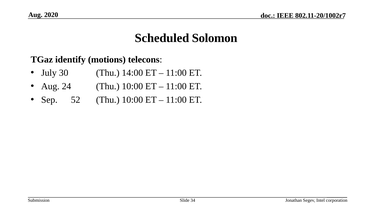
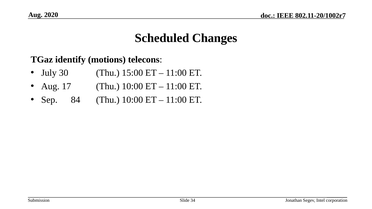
Solomon: Solomon -> Changes (215, 38)
14:00: 14:00 -> 15:00 (132, 73)
24: 24 -> 17 (66, 87)
52: 52 -> 84 (76, 100)
